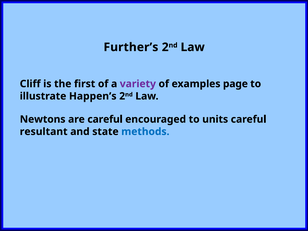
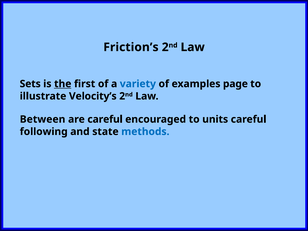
Further’s: Further’s -> Friction’s (131, 47)
Cliff: Cliff -> Sets (30, 84)
the underline: none -> present (63, 84)
variety colour: purple -> blue (138, 84)
Happen’s: Happen’s -> Velocity’s (93, 96)
Newtons: Newtons -> Between (43, 119)
resultant: resultant -> following (44, 132)
